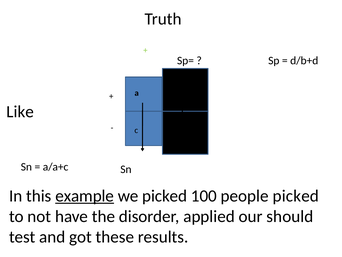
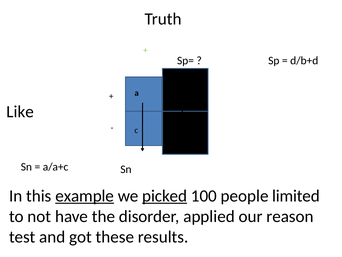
picked underline: none -> present (165, 196)
people picked: picked -> limited (296, 196)
should: should -> reason (290, 216)
